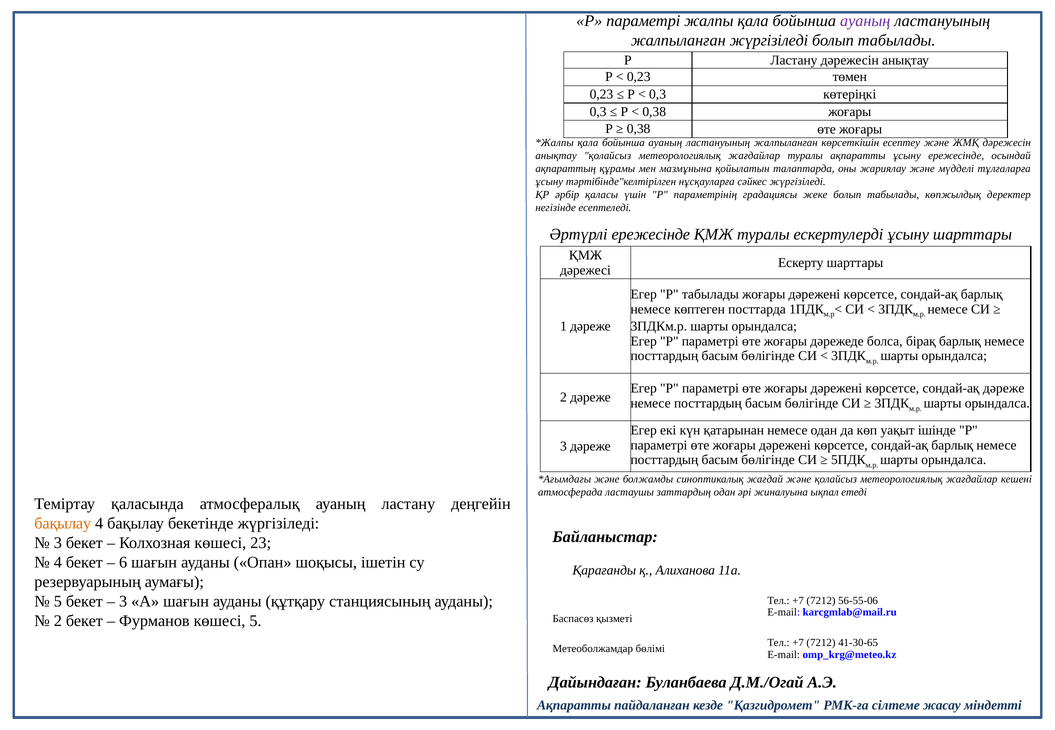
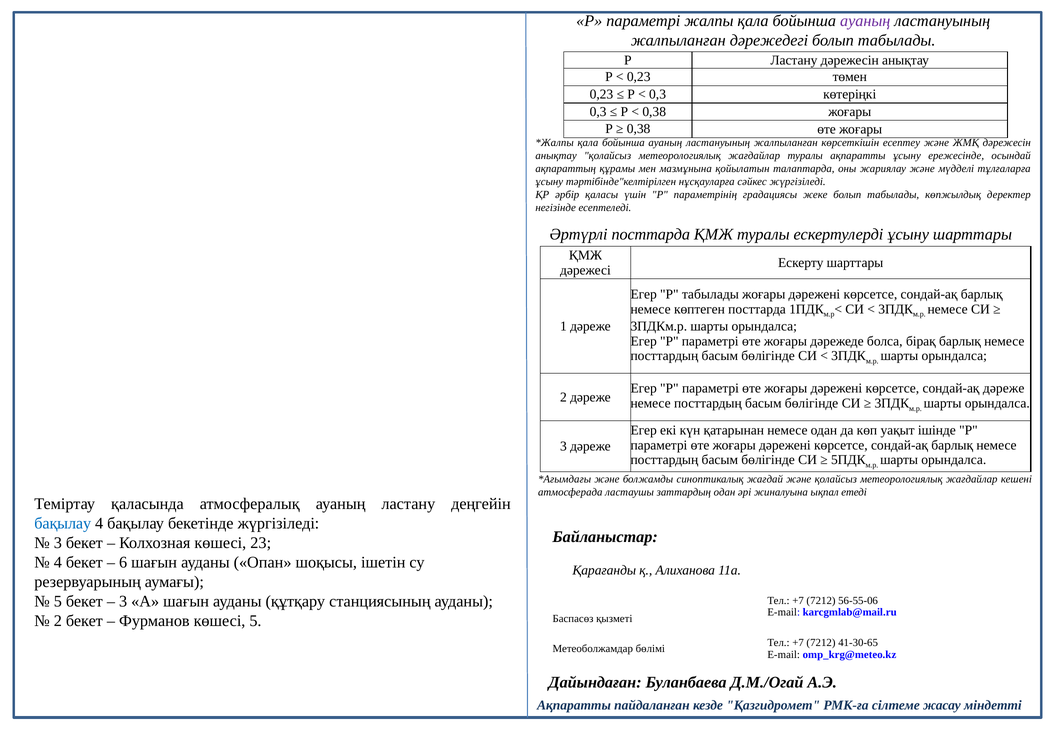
жалпыланған жүргізіледі: жүргізіледі -> дәрежедегі (769, 40)
Әртүрлі ережесінде: ережесінде -> посттарда (651, 235)
бақылау colour: orange -> blue (63, 524)
